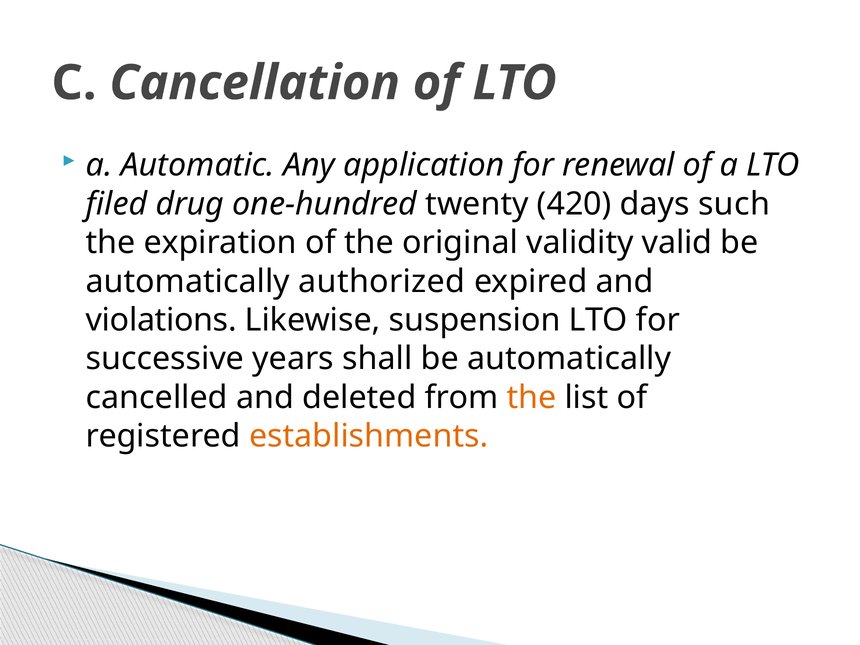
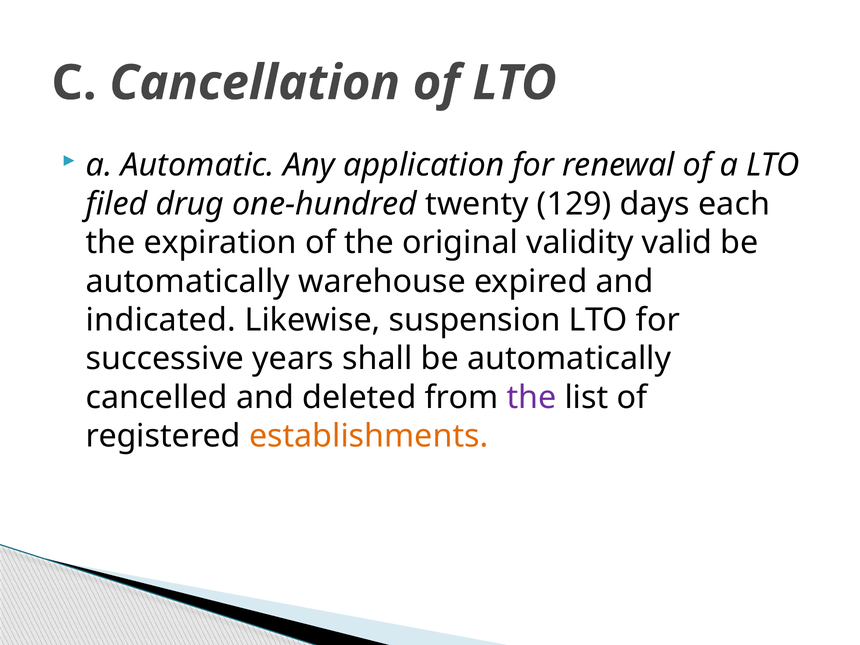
420: 420 -> 129 (574, 204)
such: such -> each (734, 204)
authorized: authorized -> warehouse (382, 281)
violations: violations -> indicated (161, 320)
the colour: orange -> purple (531, 398)
